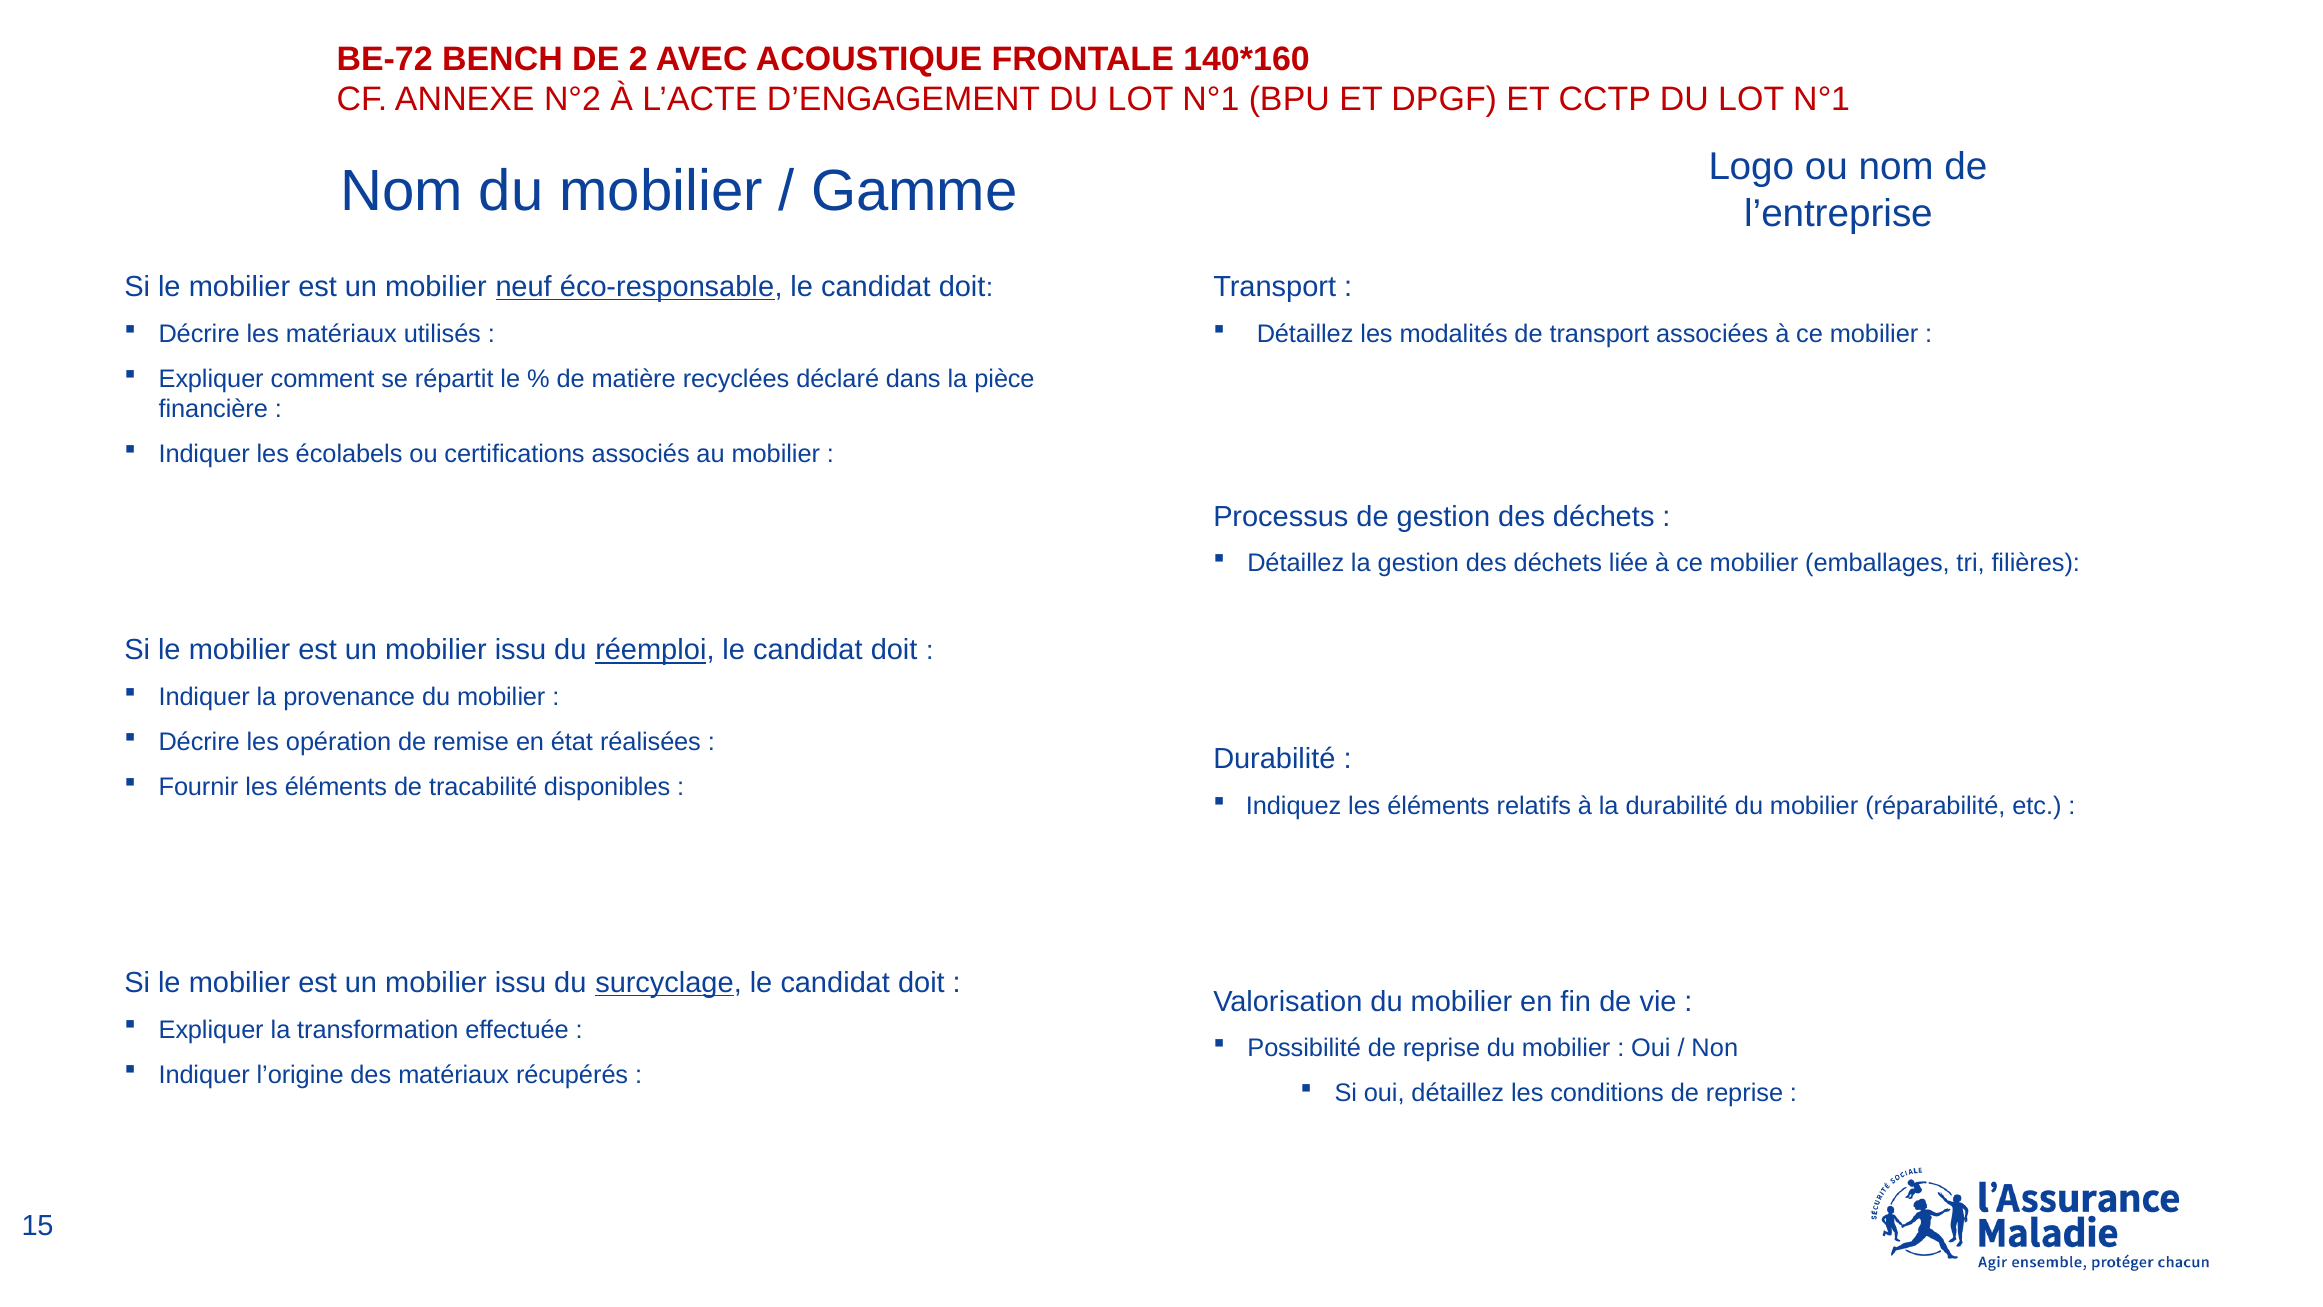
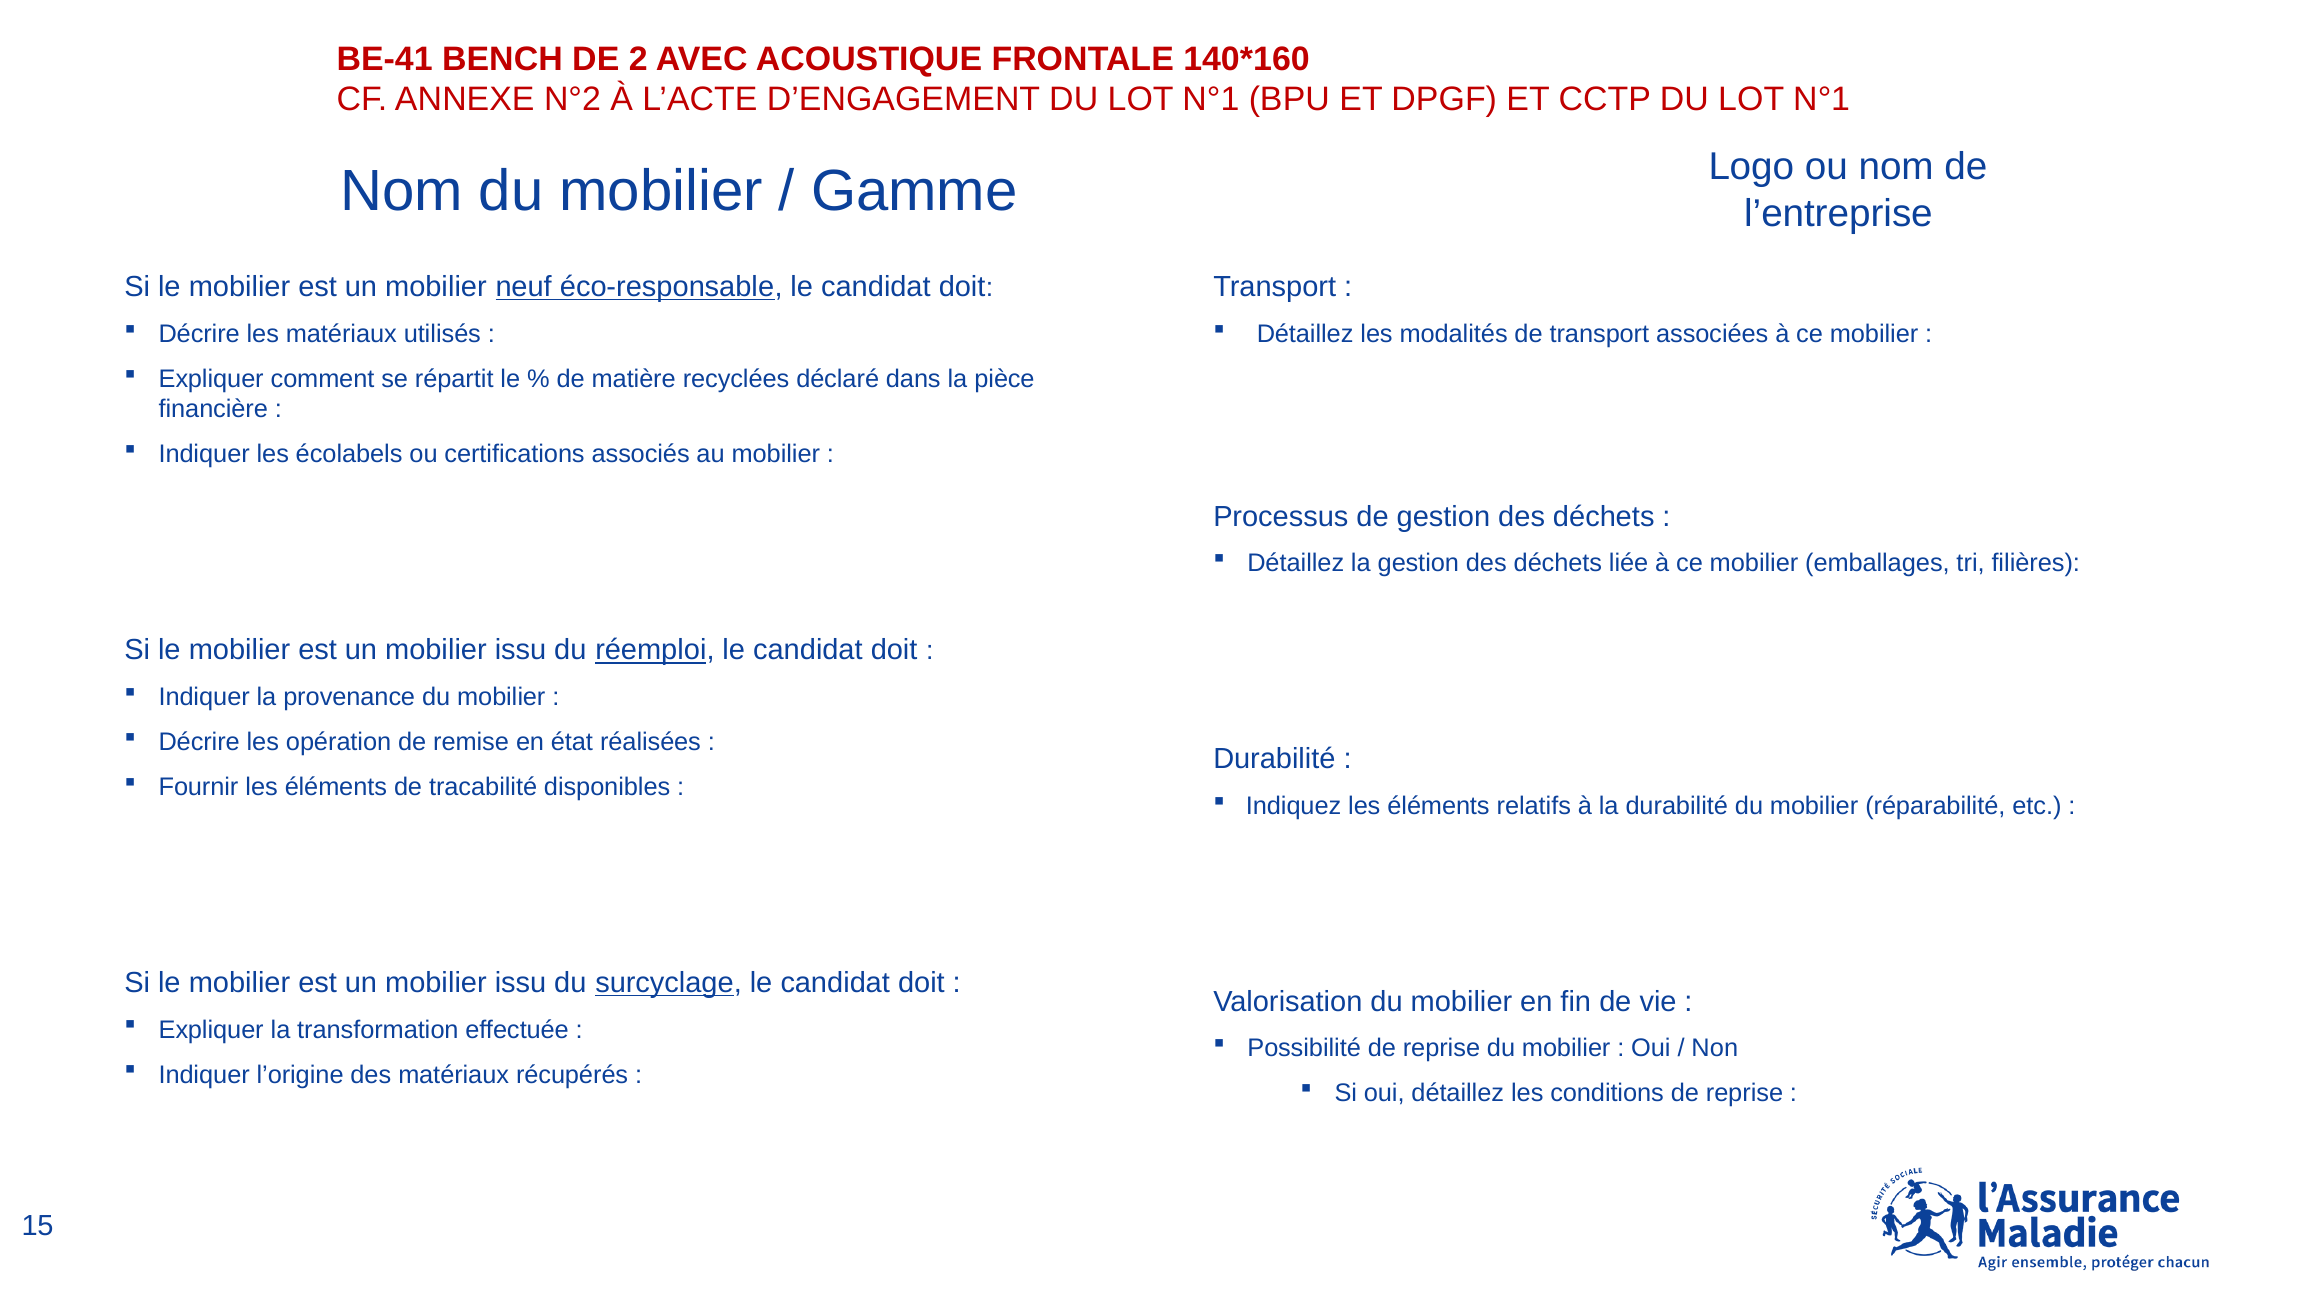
BE-72: BE-72 -> BE-41 (385, 59)
